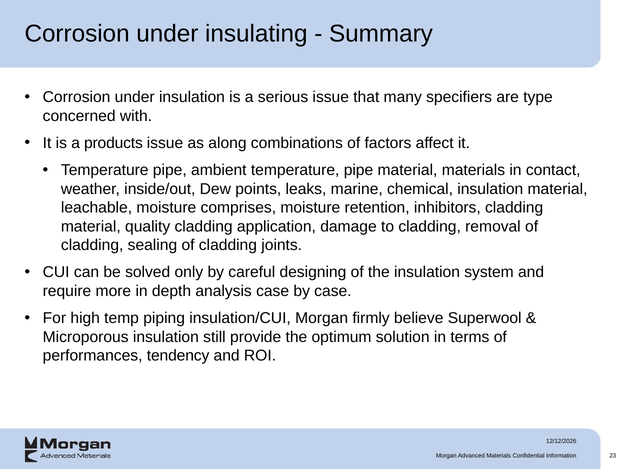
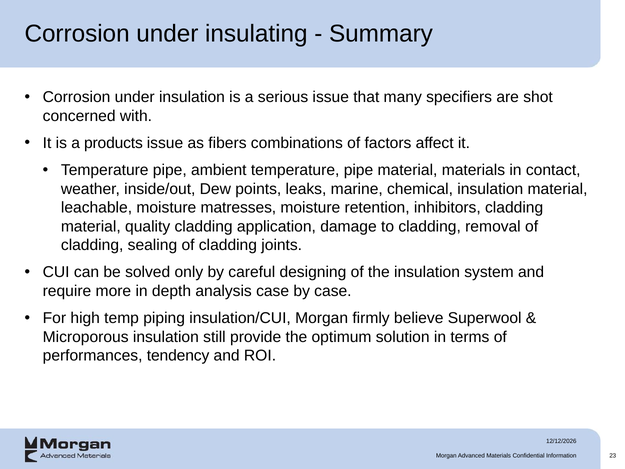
type: type -> shot (538, 97)
along: along -> fibers (227, 143)
comprises: comprises -> matresses (238, 208)
